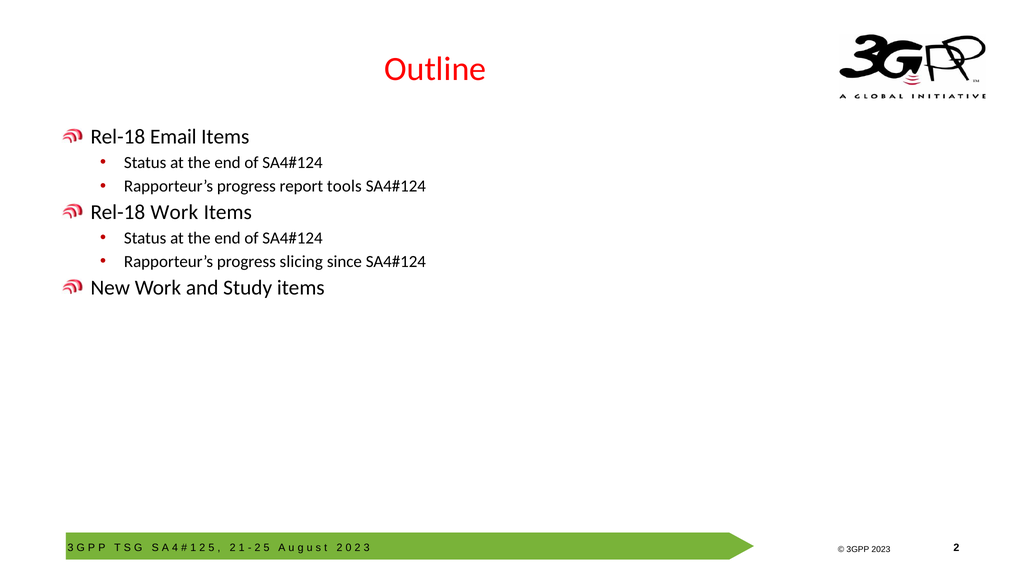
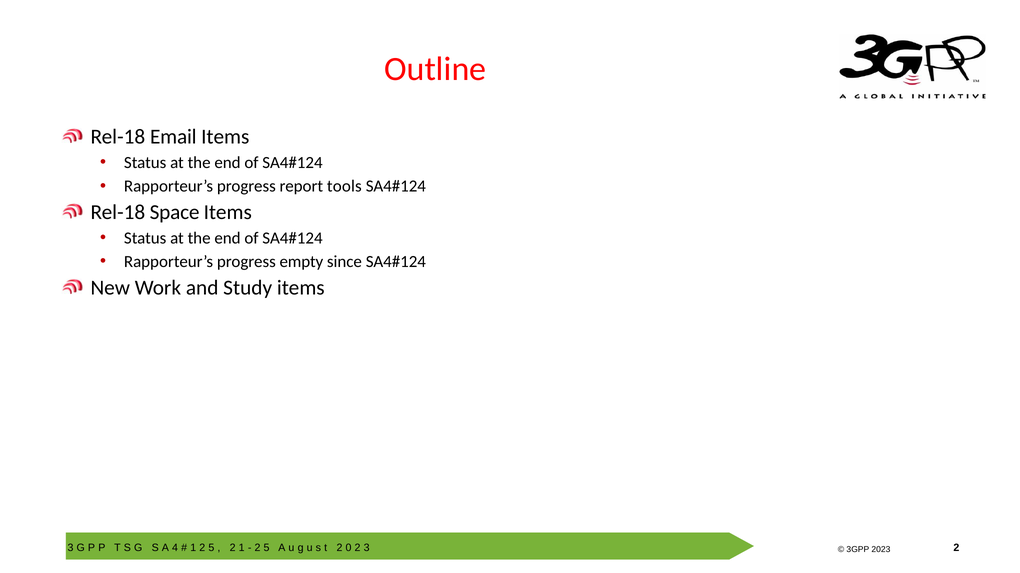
Rel-18 Work: Work -> Space (175, 212)
slicing: slicing -> empty (301, 262)
